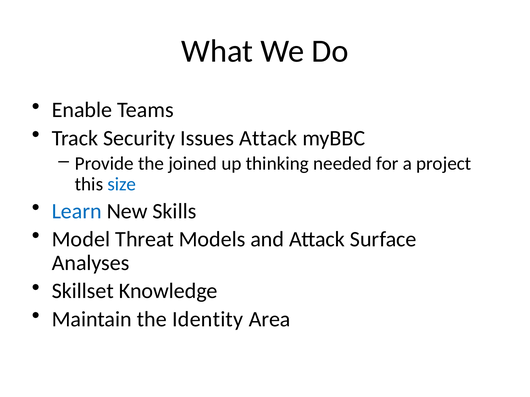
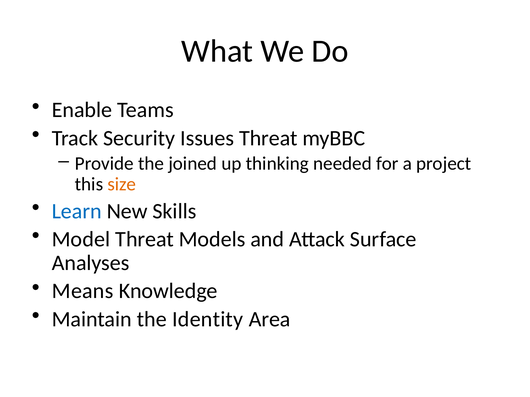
Issues Attack: Attack -> Threat (268, 138)
size colour: blue -> orange (122, 185)
Skillset: Skillset -> Means (83, 291)
